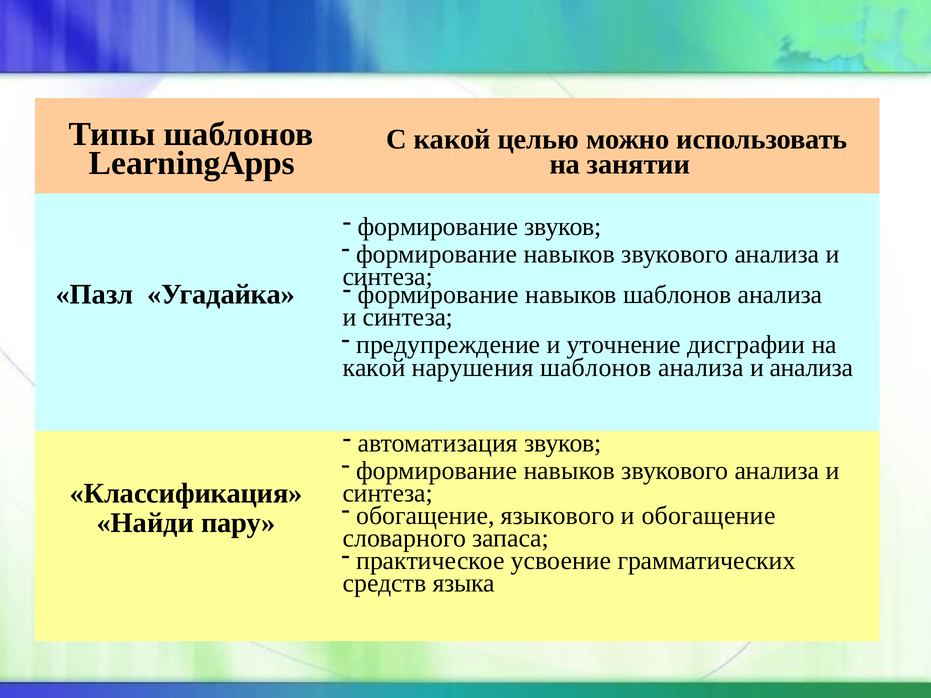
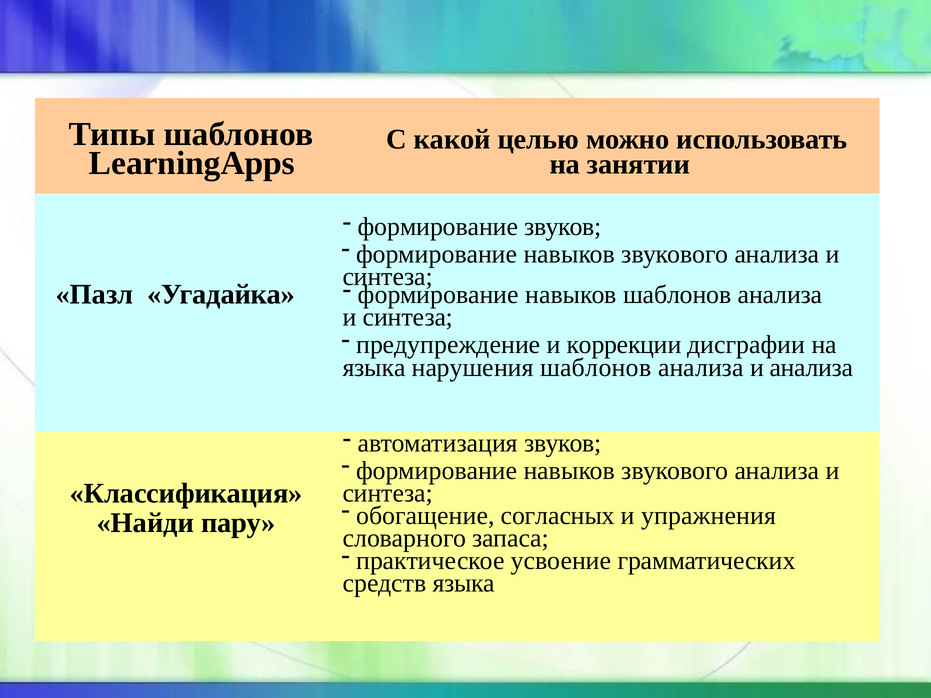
уточнение: уточнение -> коррекции (624, 345)
какой: какой -> языка (374, 368)
языкового: языкового -> согласных (558, 516)
и обогащение: обогащение -> упражнения (709, 516)
